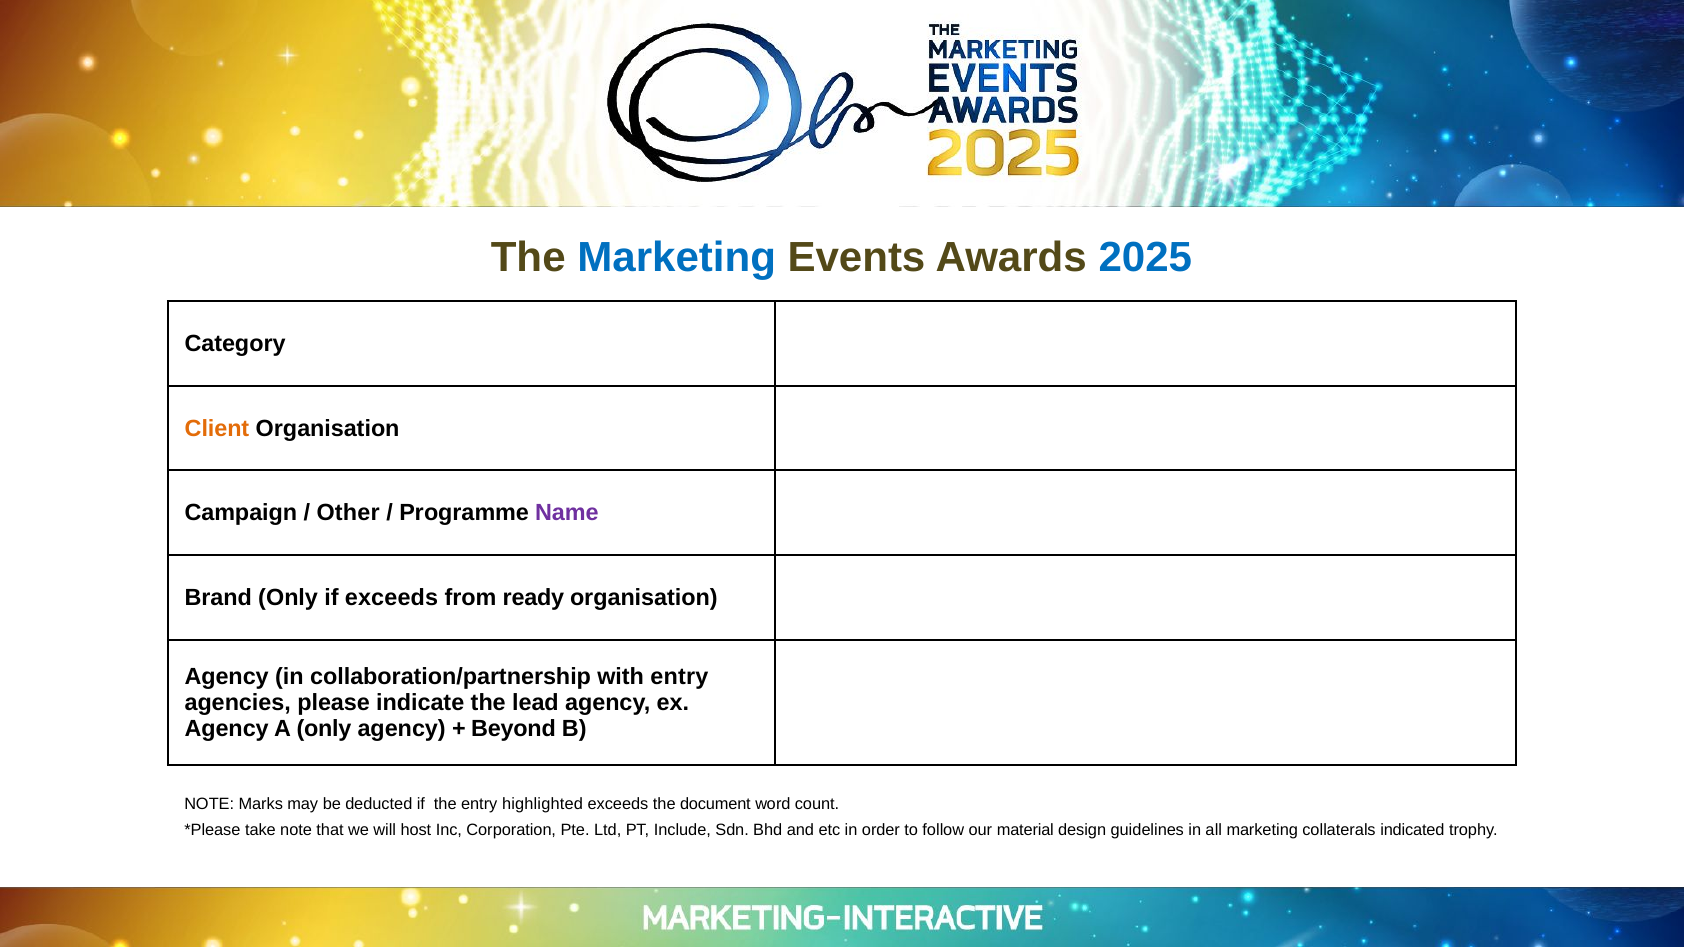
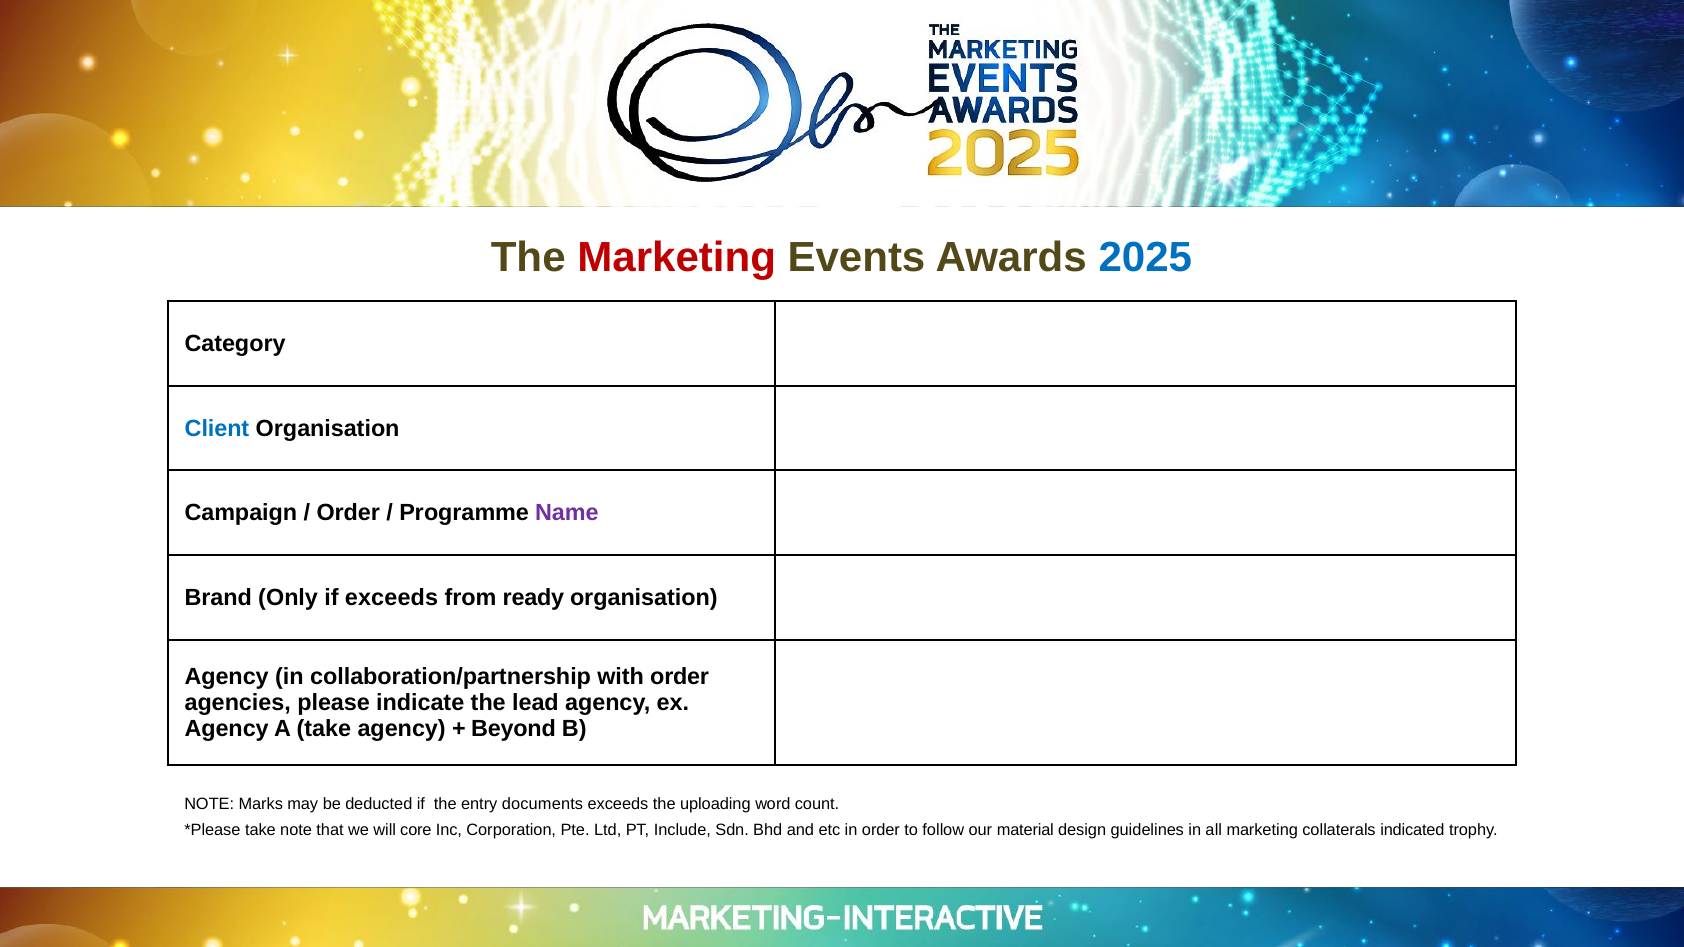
Marketing colour: blue -> red (677, 258)
Client colour: orange -> blue (217, 428)
Other: Other -> Order (348, 513)
with entry: entry -> order (680, 677)
A only: only -> take (324, 729)
highlighted: highlighted -> documents (542, 804)
document: document -> uploading (715, 804)
host: host -> core (416, 830)
